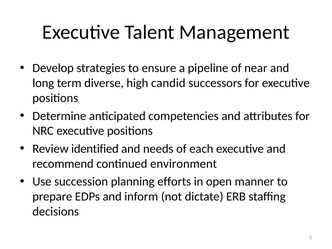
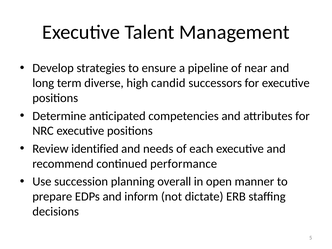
environment: environment -> performance (184, 164)
efforts: efforts -> overall (174, 182)
